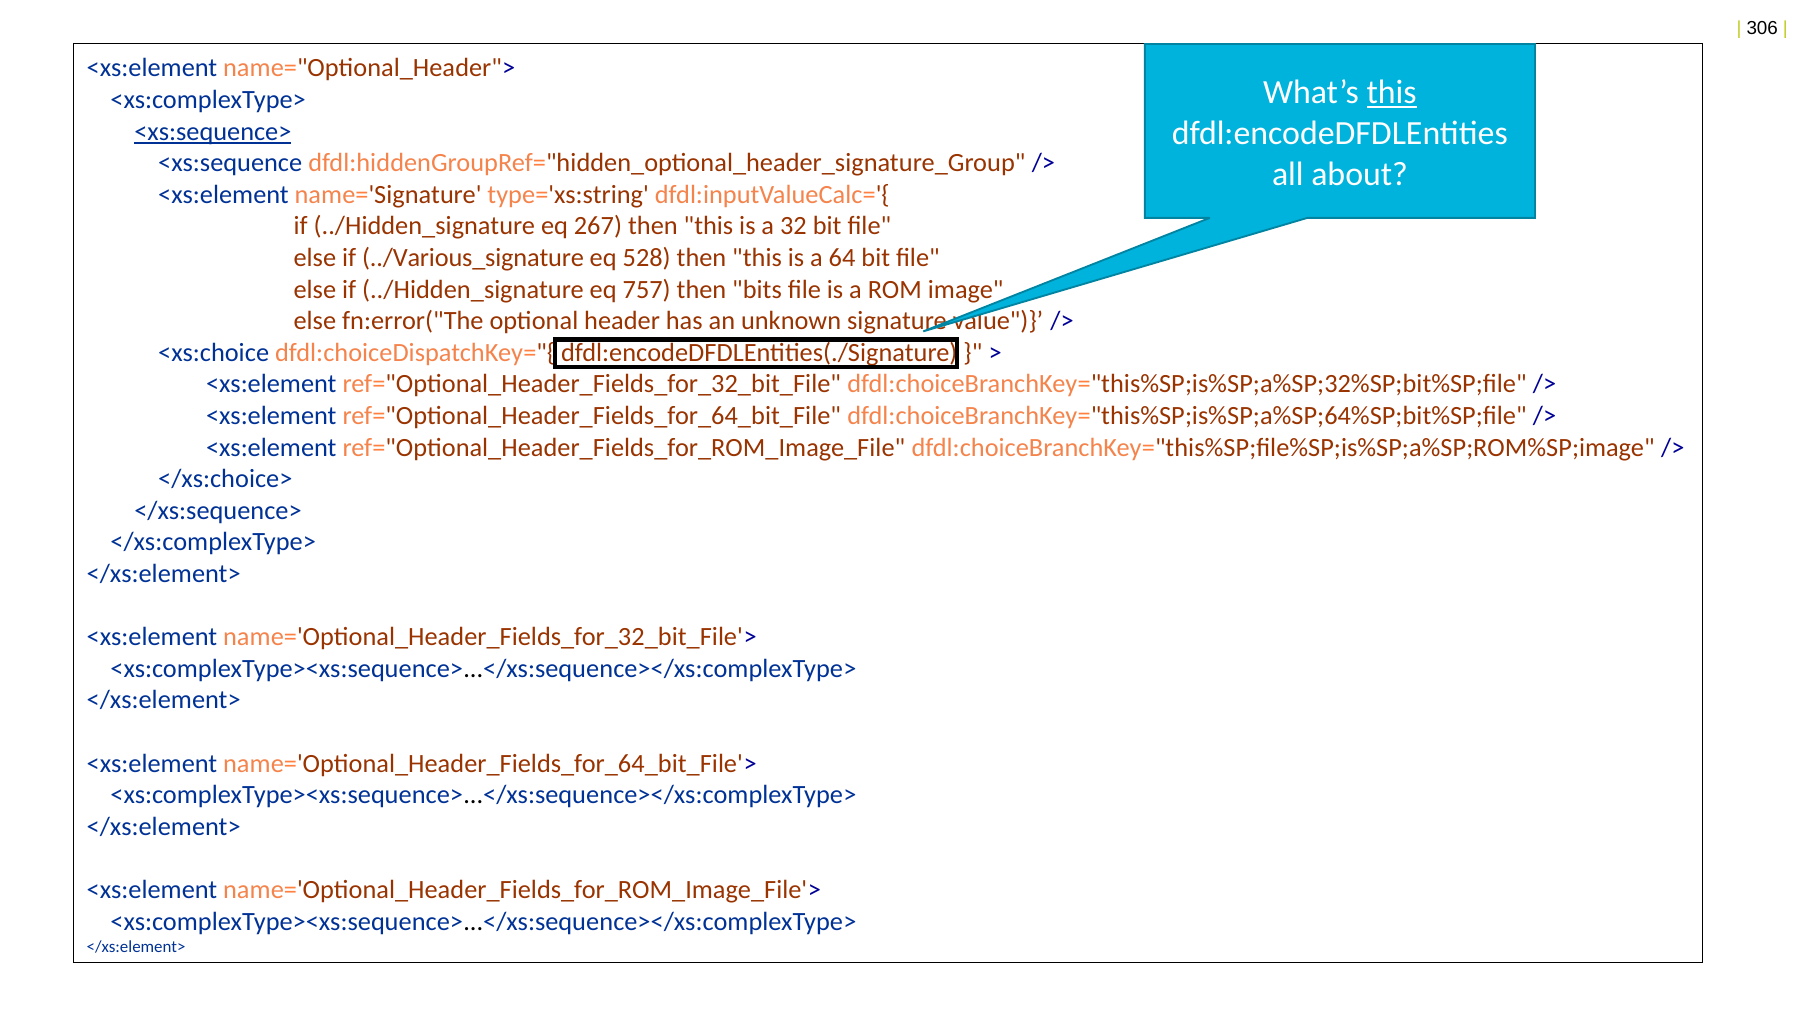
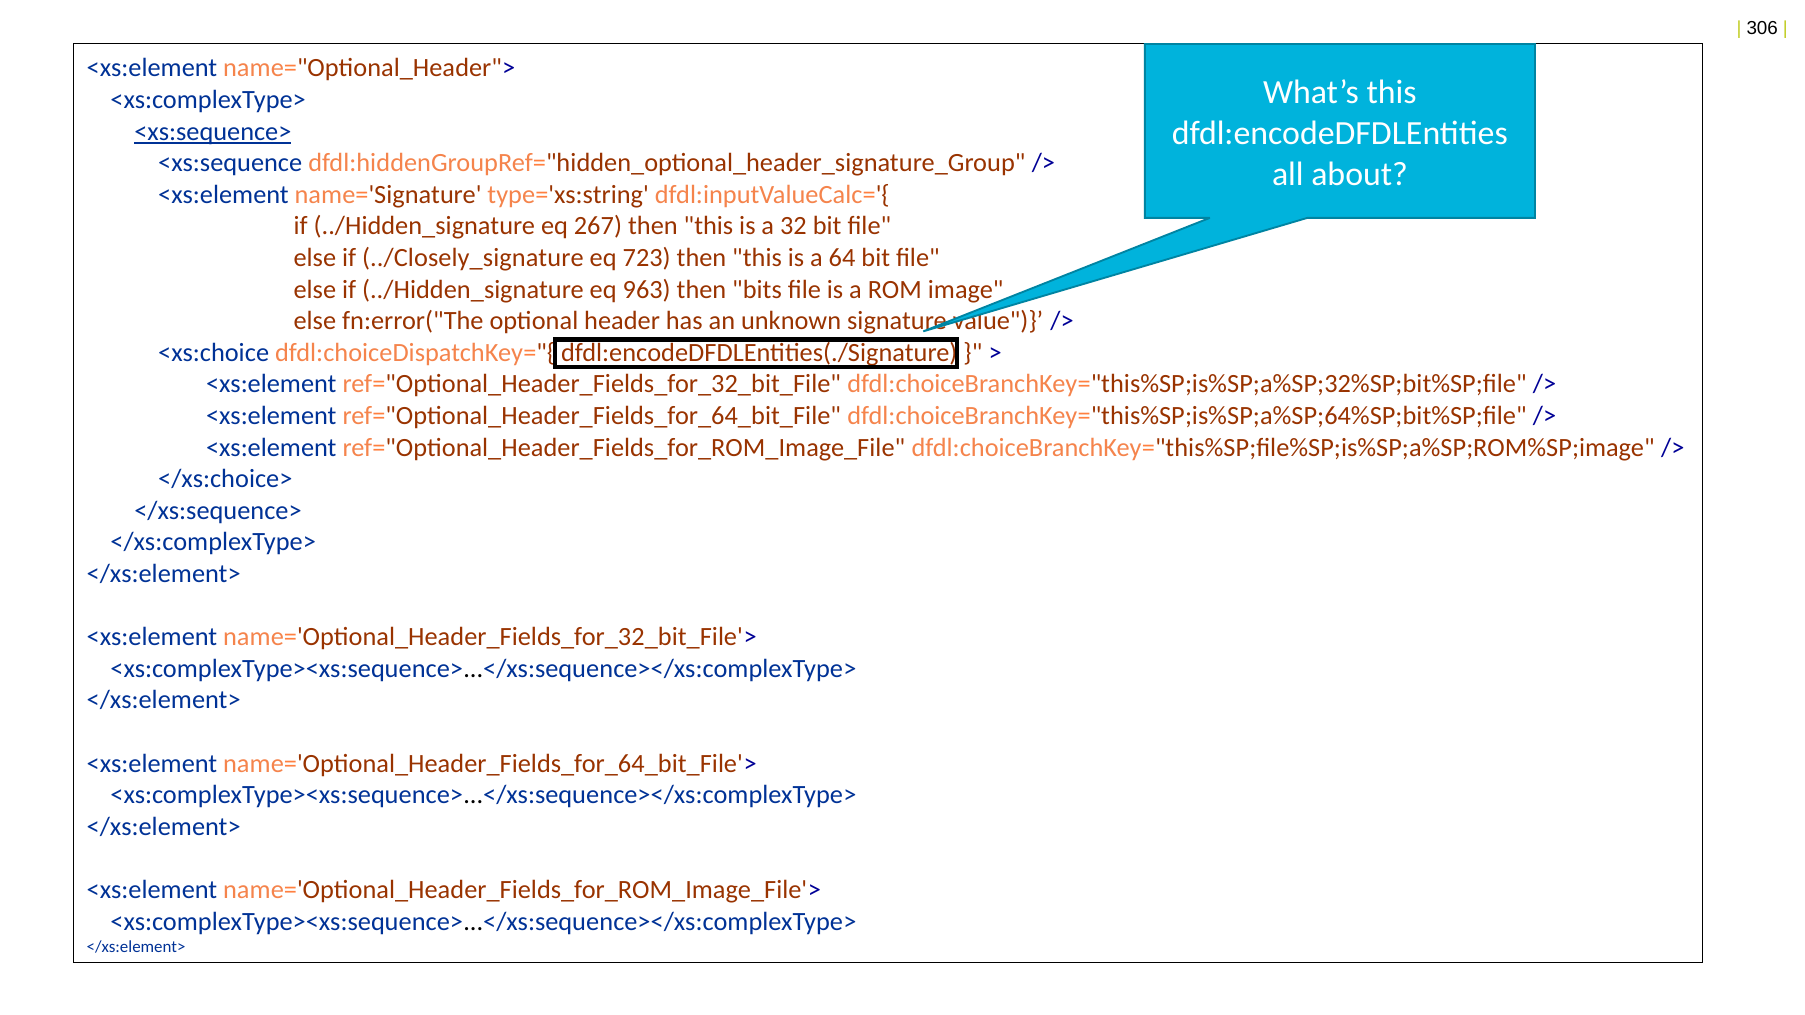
this underline: present -> none (1392, 93)
../Various_signature: ../Various_signature -> ../Closely_signature (473, 258)
528: 528 -> 723 (647, 258)
757: 757 -> 963 (647, 290)
